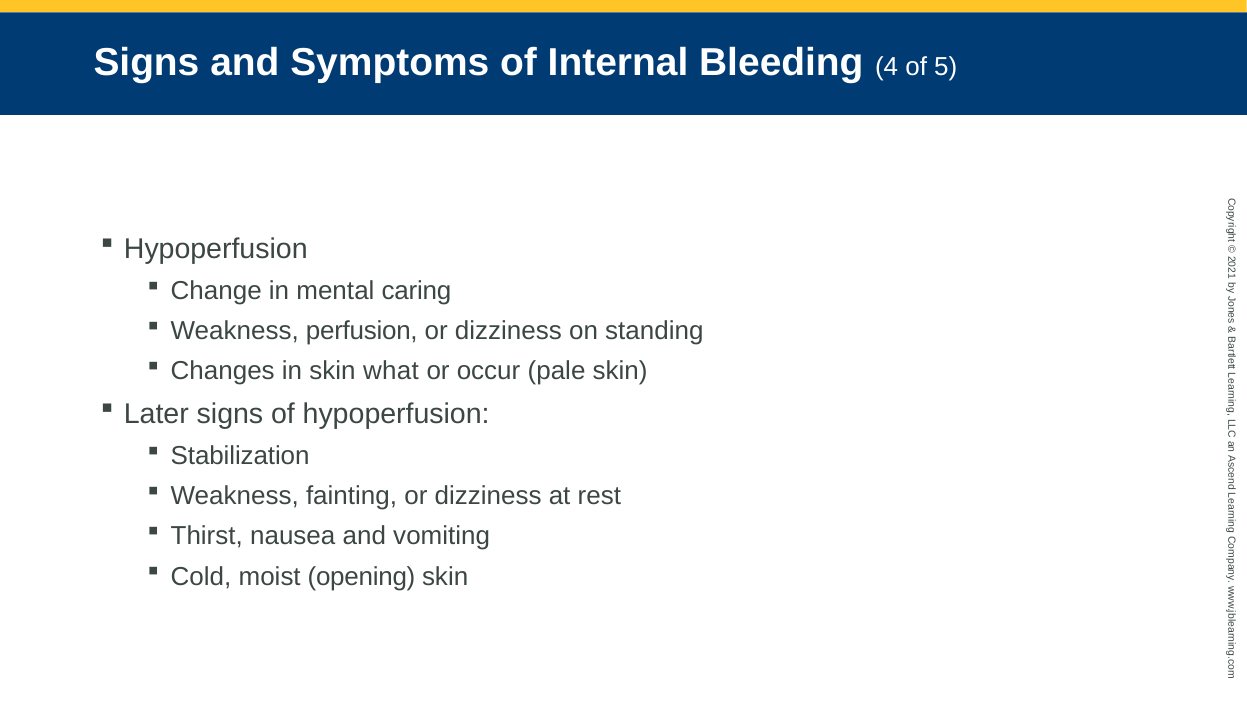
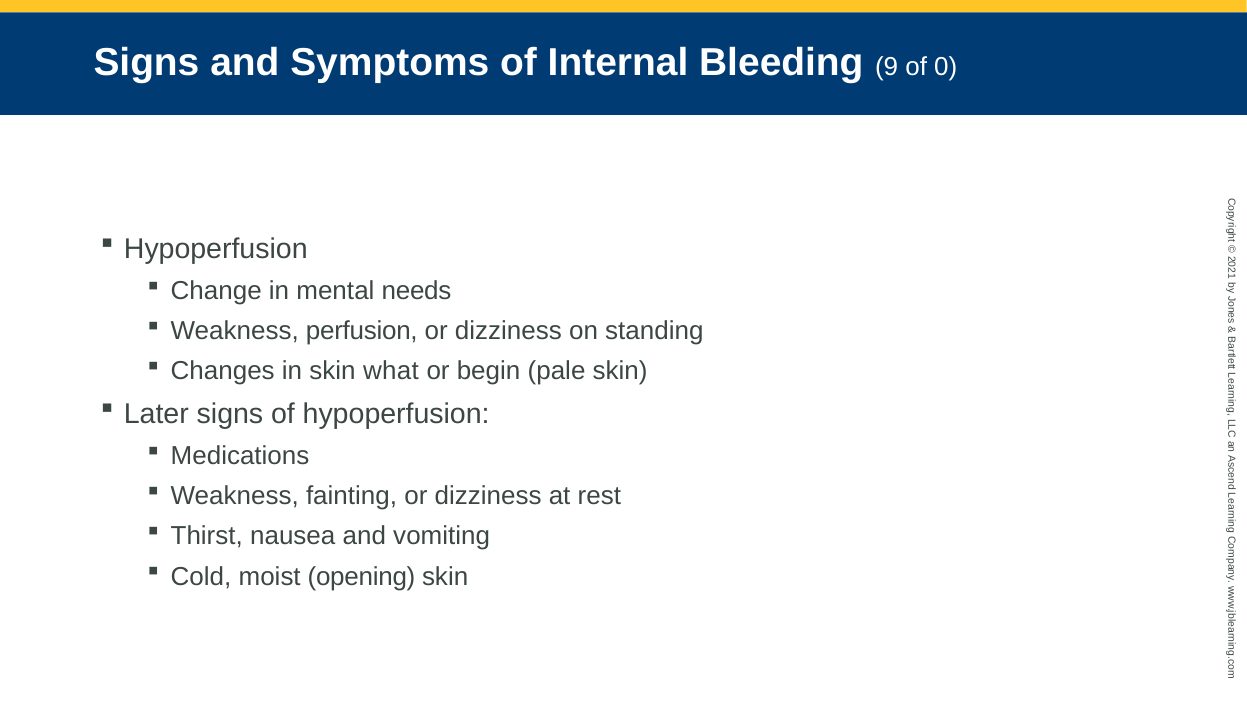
4: 4 -> 9 (887, 67)
of 5: 5 -> 0 (946, 67)
caring: caring -> needs (417, 291)
occur: occur -> begin (489, 371)
Stabilization: Stabilization -> Medications (240, 456)
